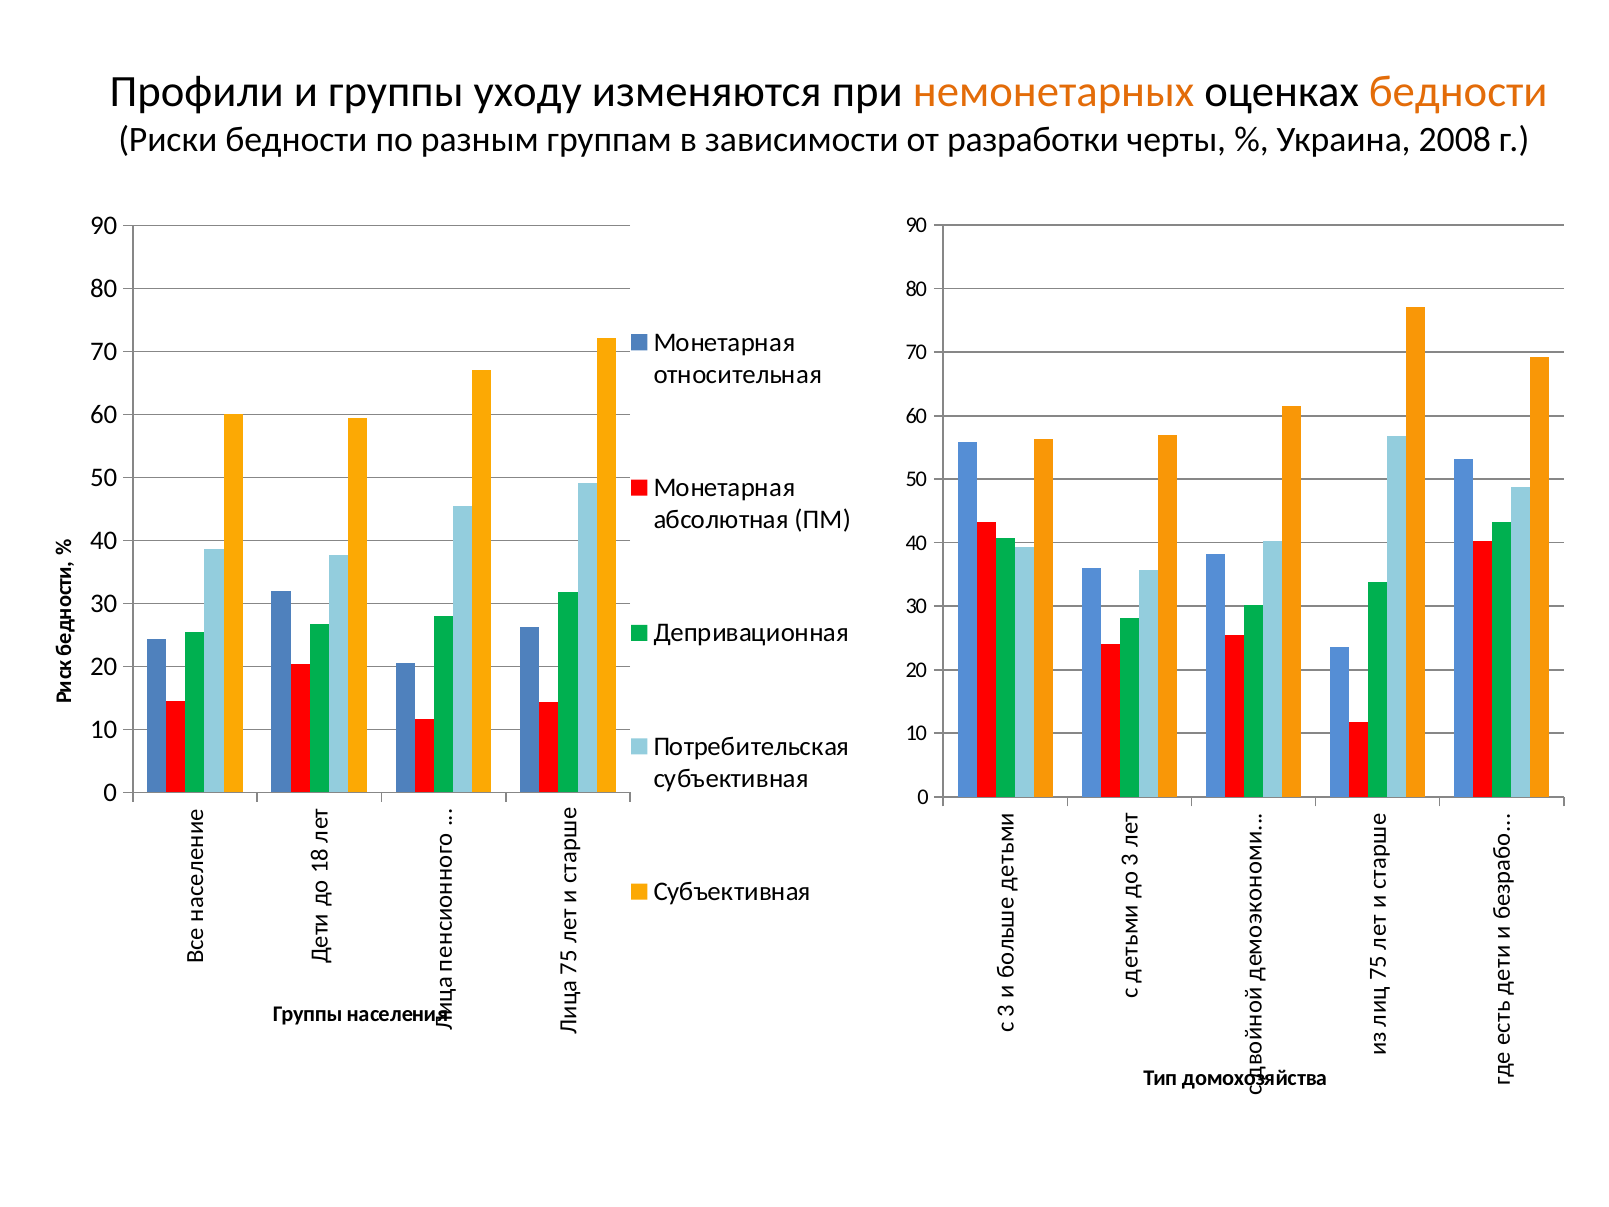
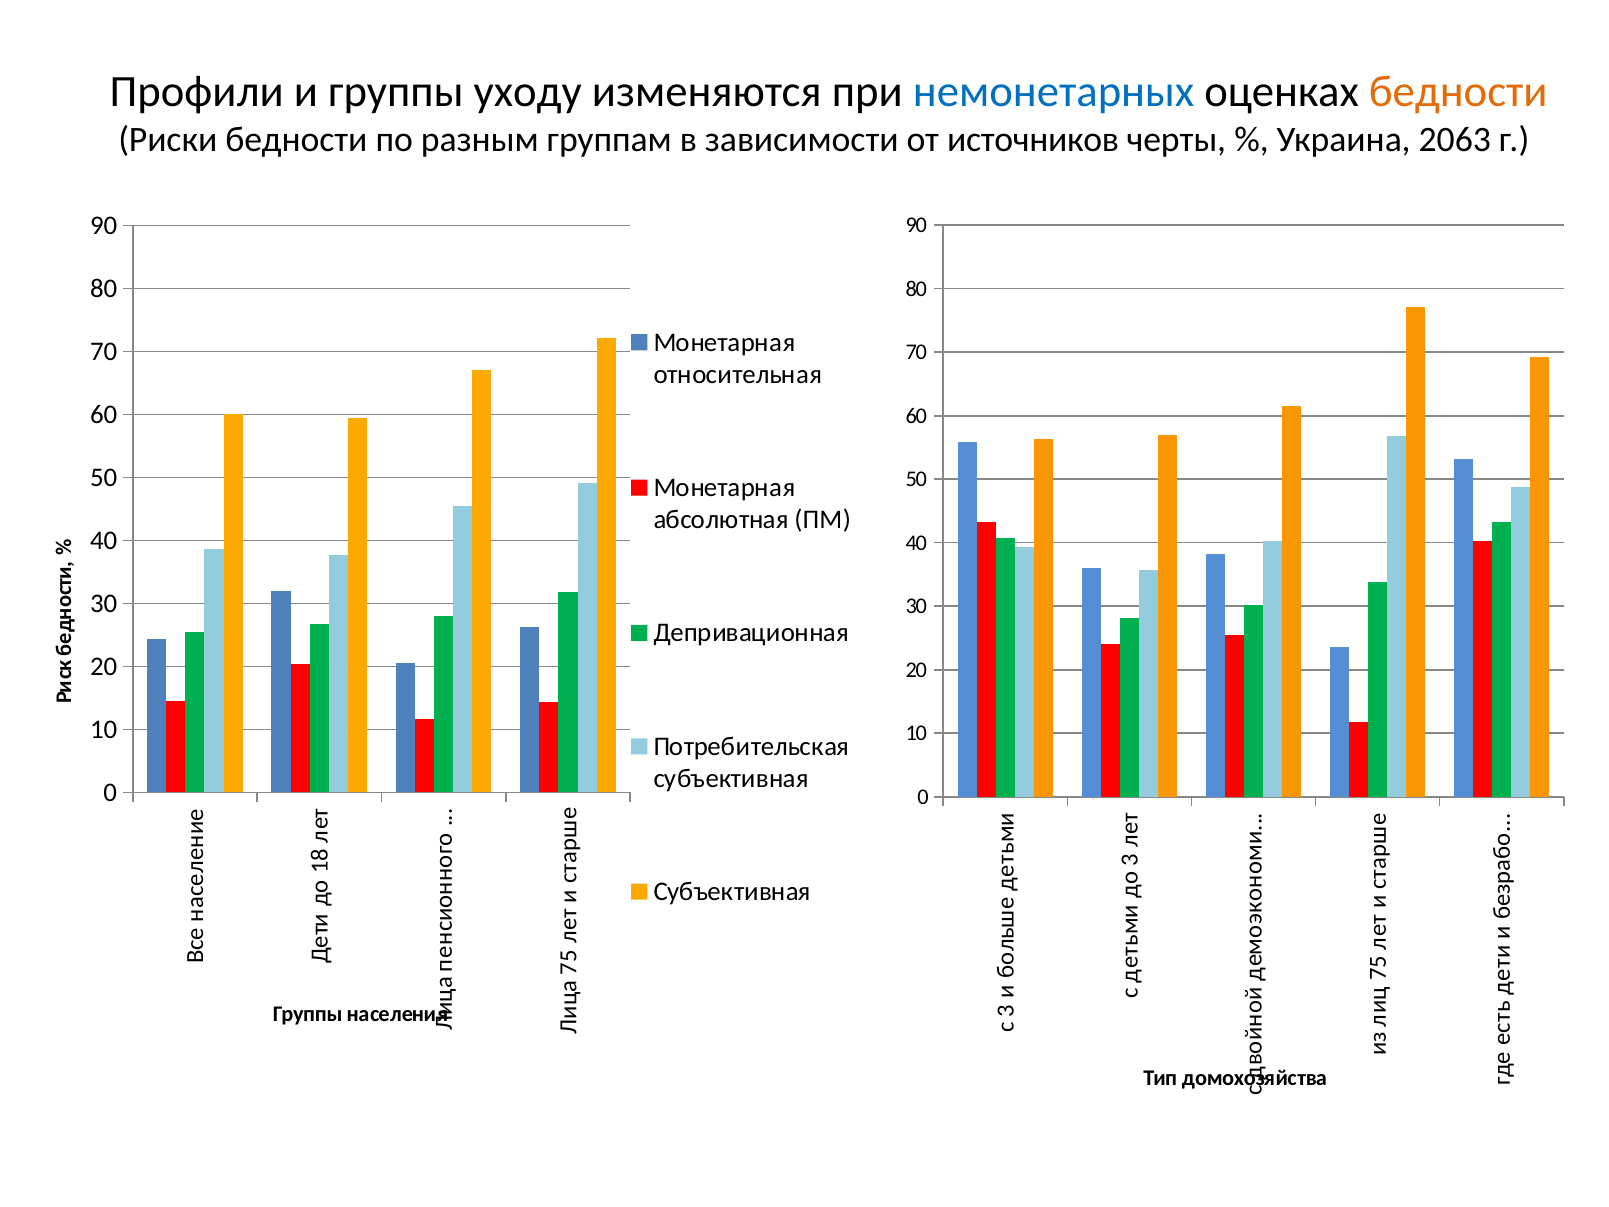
немонетарных colour: orange -> blue (1054, 92)
разработки: разработки -> источников (1033, 140)
2008: 2008 -> 2063 (1455, 140)
